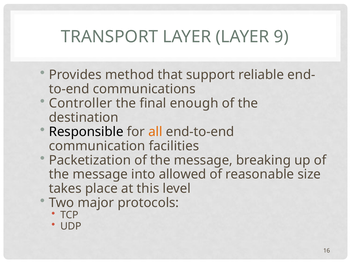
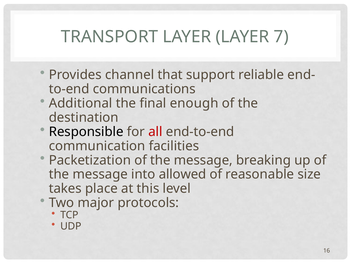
9: 9 -> 7 (281, 37)
method: method -> channel (130, 75)
Controller: Controller -> Additional (81, 103)
all colour: orange -> red (155, 132)
